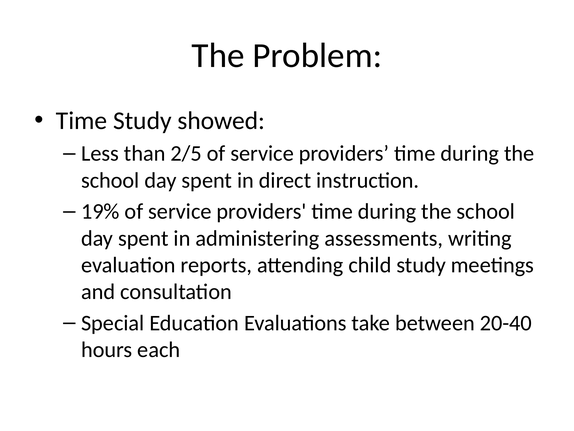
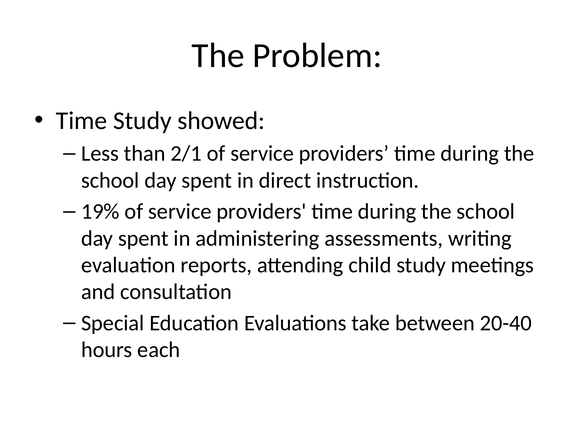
2/5: 2/5 -> 2/1 (186, 153)
